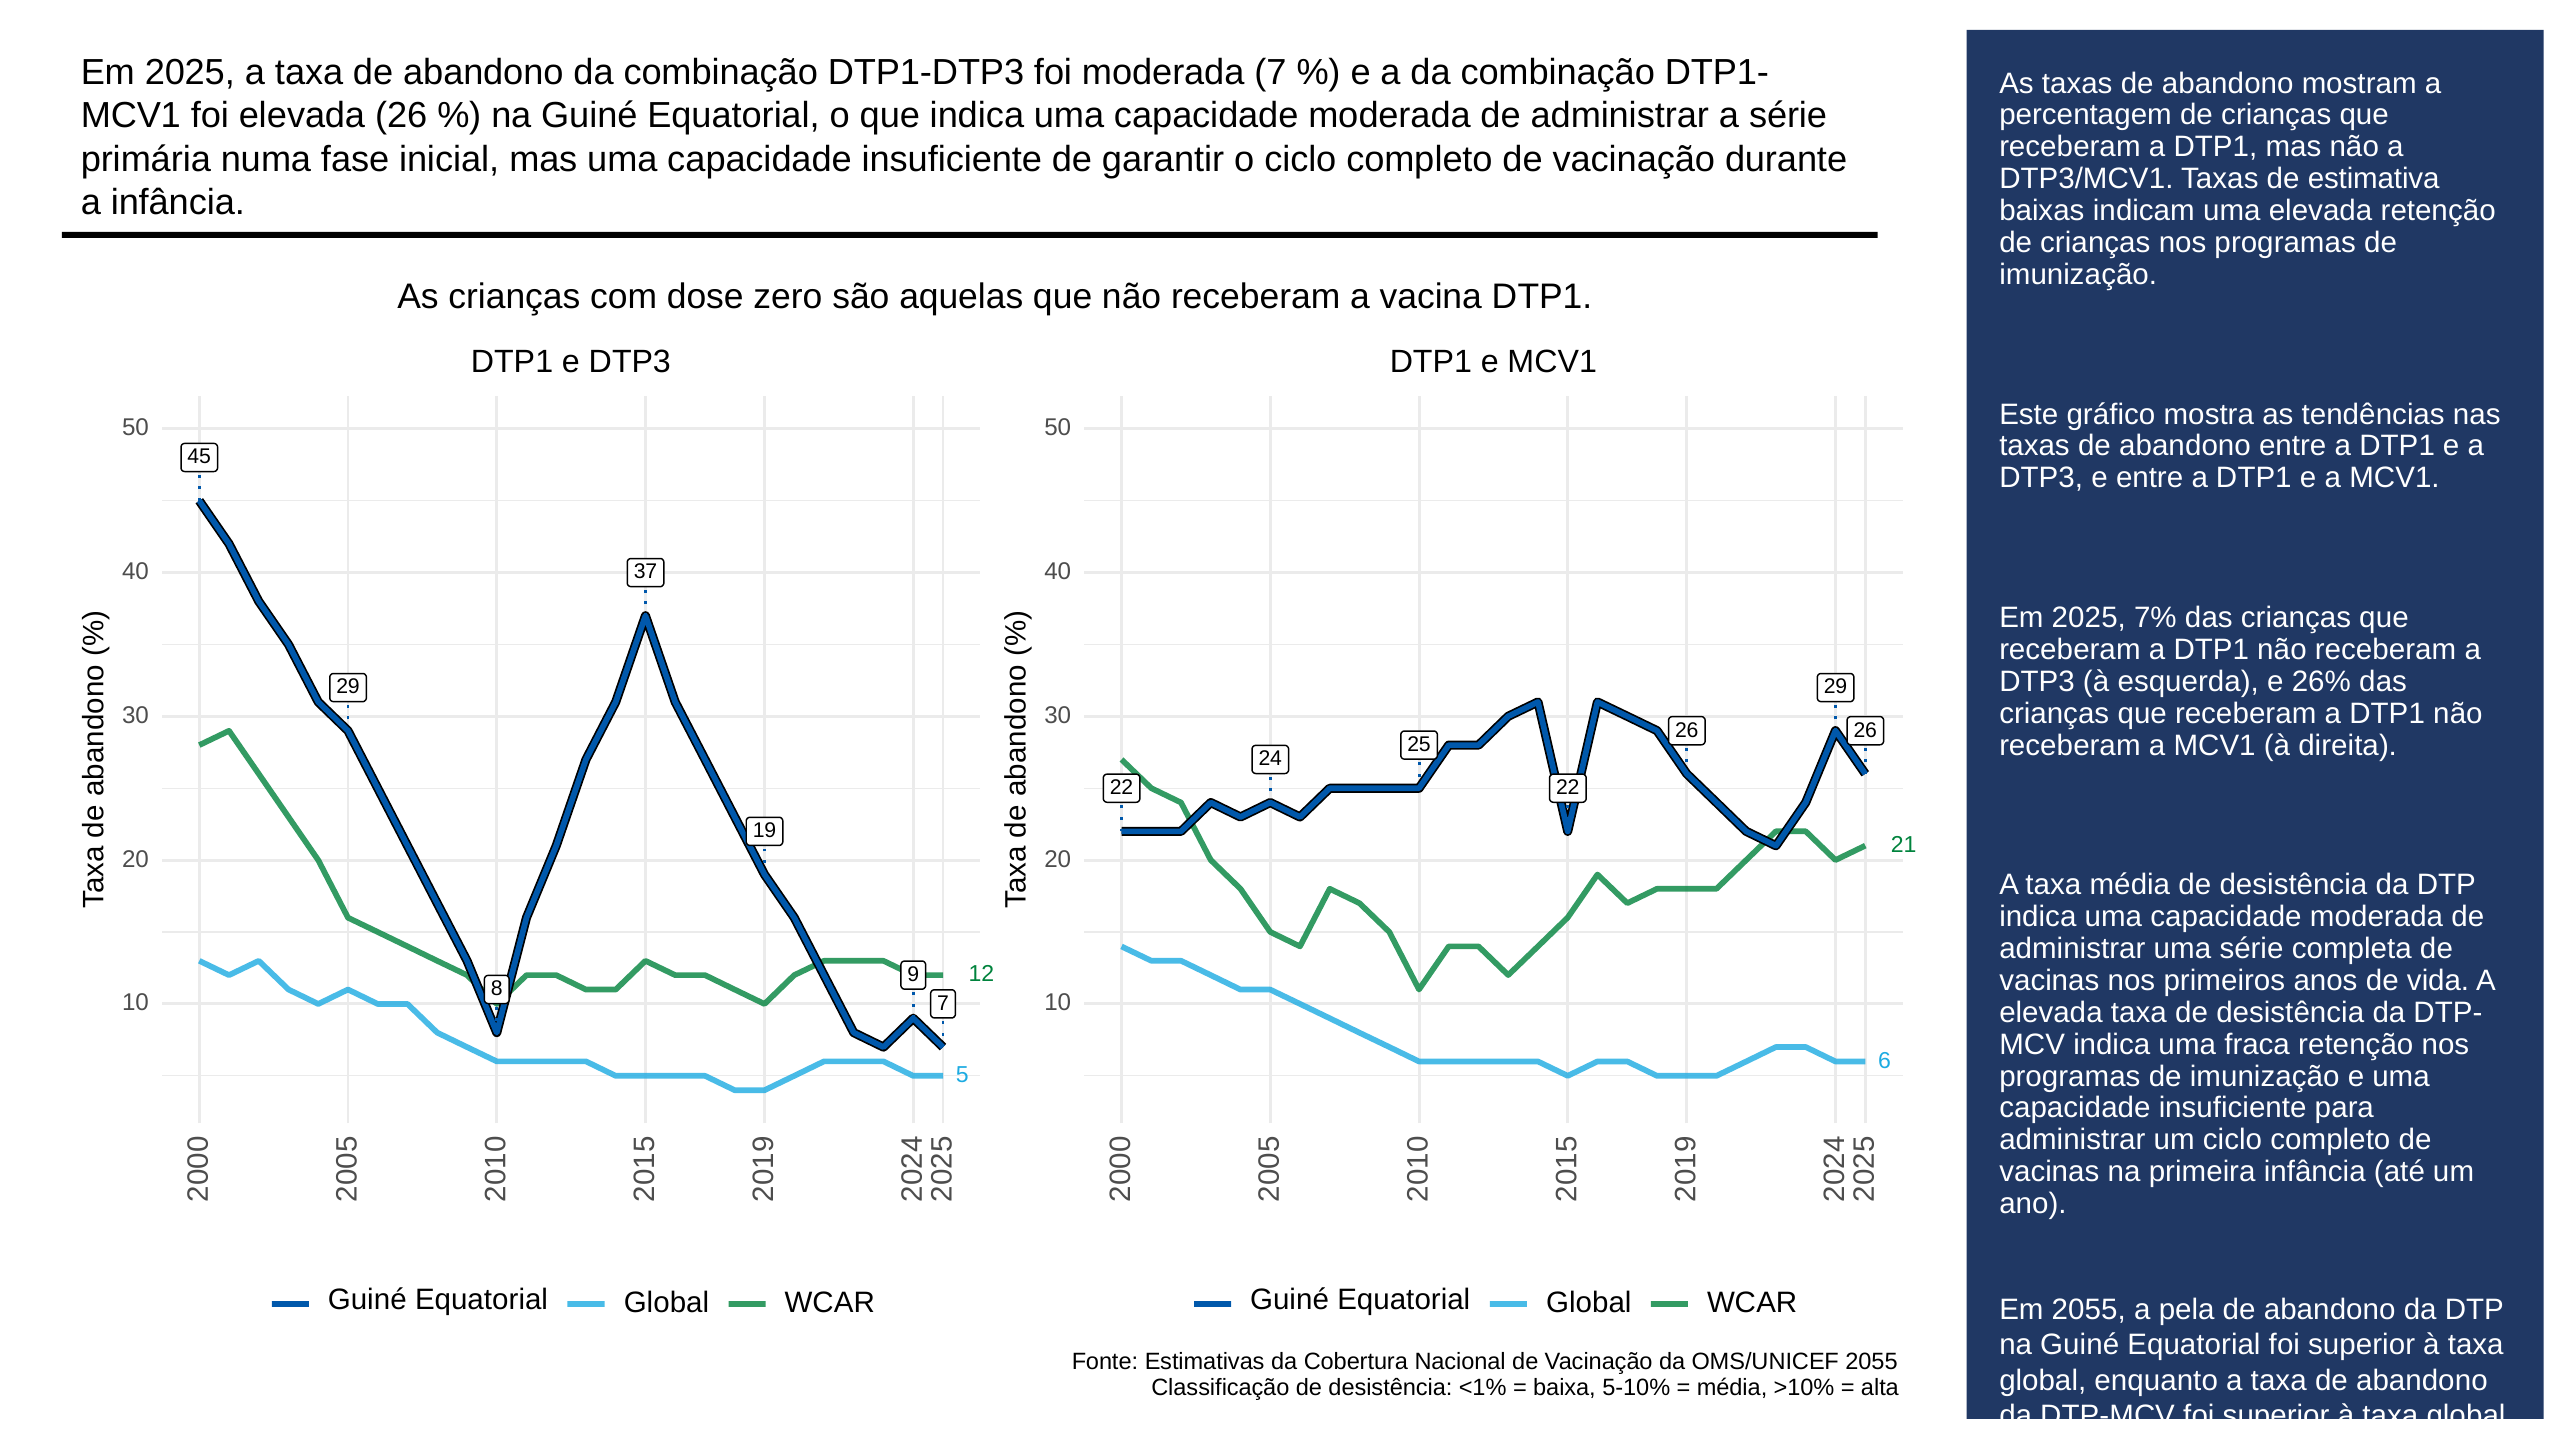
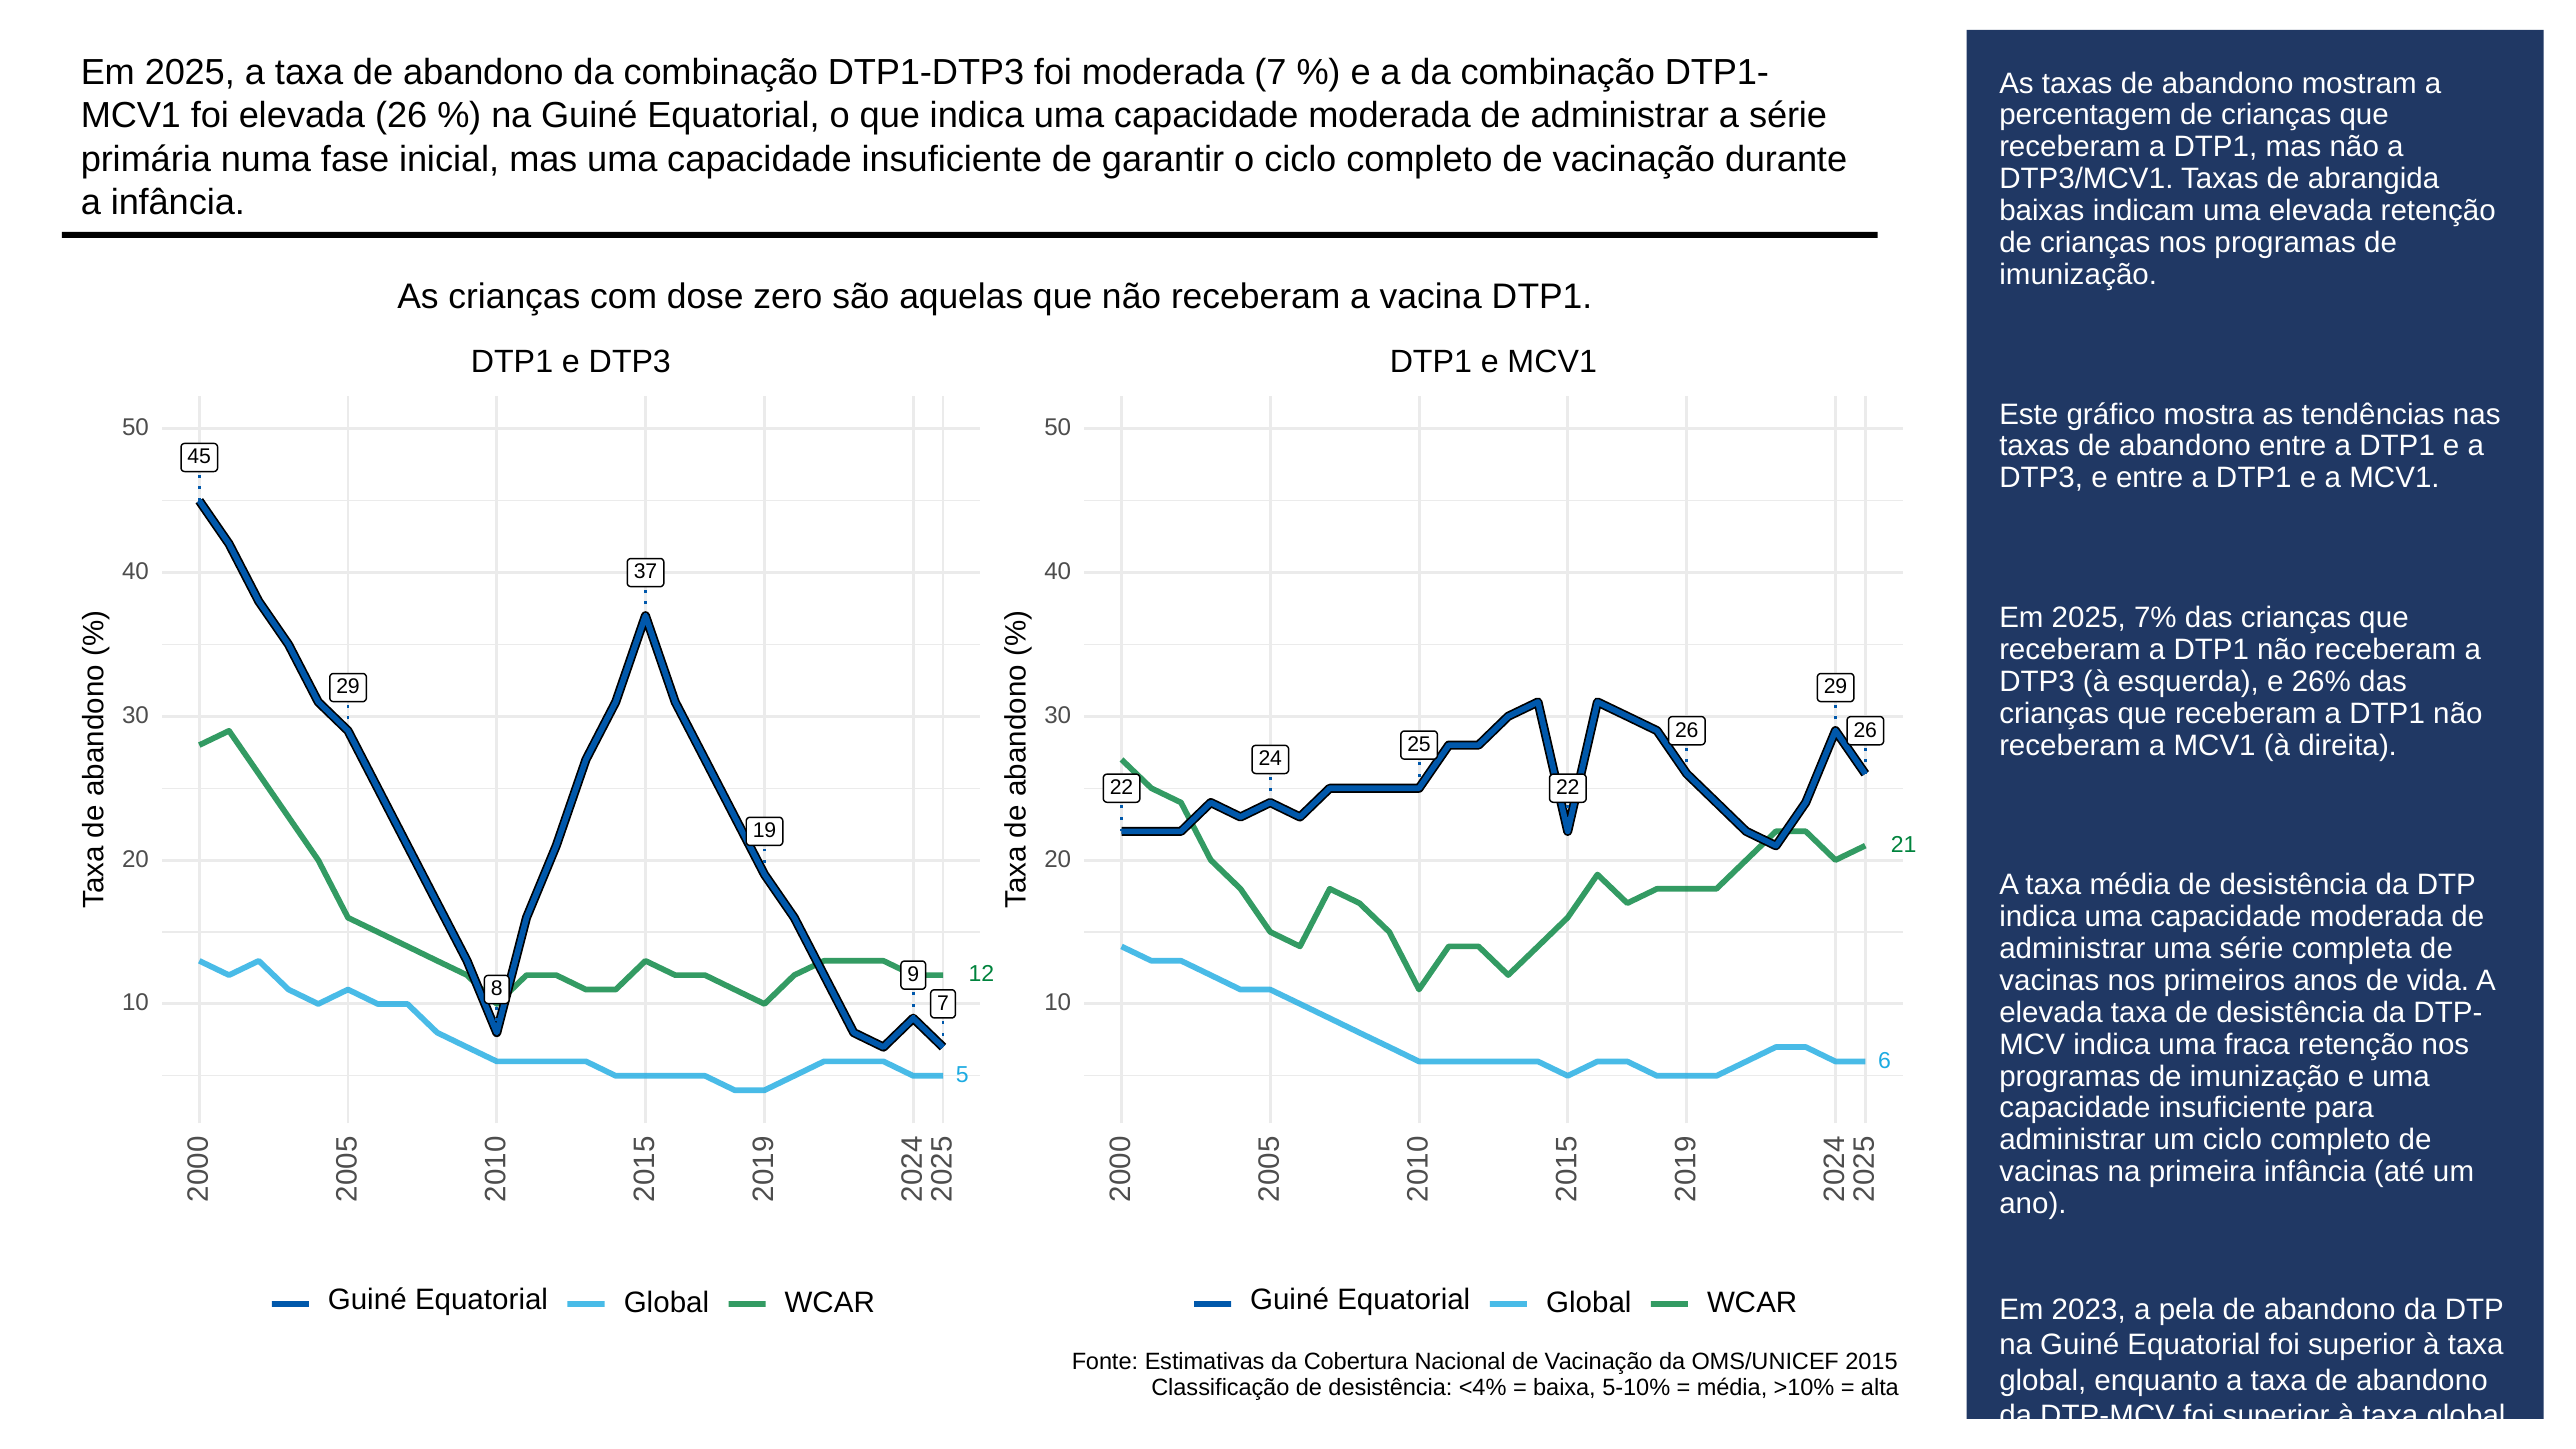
estimativa: estimativa -> abrangida (2374, 179)
Em 2055: 2055 -> 2023 (2089, 1310)
OMS/UNICEF 2055: 2055 -> 2015 (1872, 1362)
<1%: <1% -> <4% (1483, 1388)
